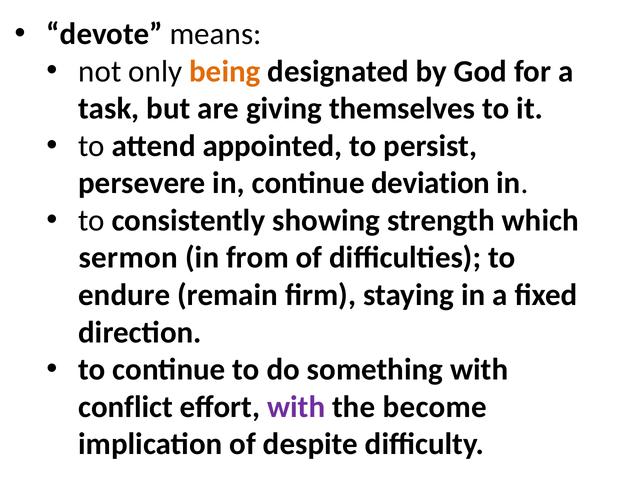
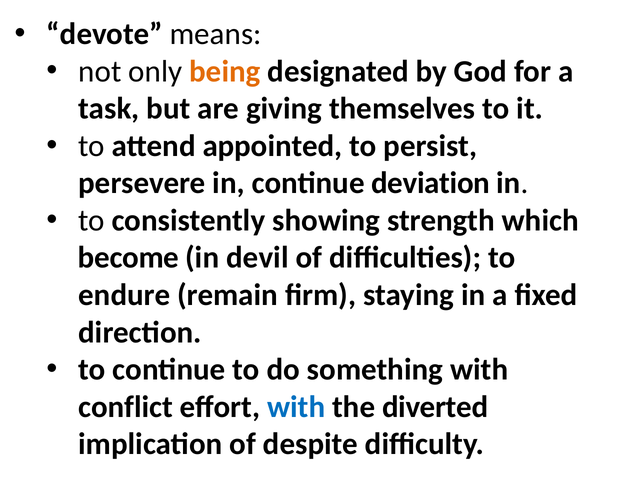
sermon: sermon -> become (128, 257)
from: from -> devil (257, 257)
with colour: purple -> blue (296, 406)
become: become -> diverted (435, 406)
